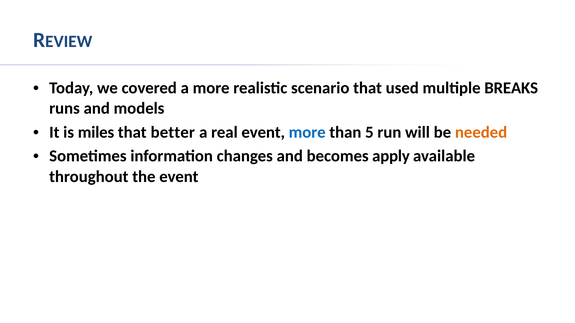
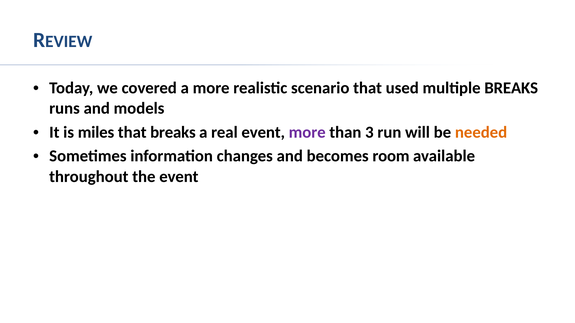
that better: better -> breaks (173, 132)
more colour: blue -> purple (307, 132)
5: 5 -> 3 (369, 132)
apply: apply -> room (391, 156)
